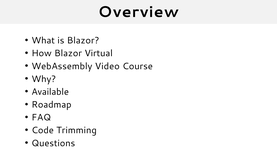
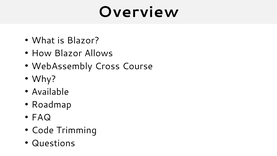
Virtual: Virtual -> Allows (99, 53)
Video: Video -> Cross (107, 66)
